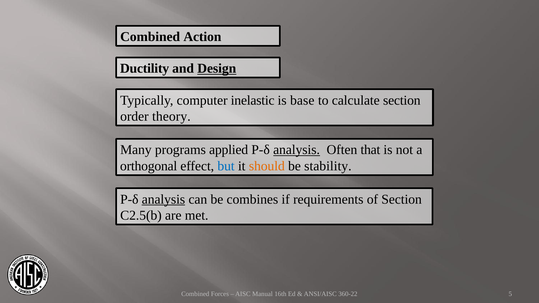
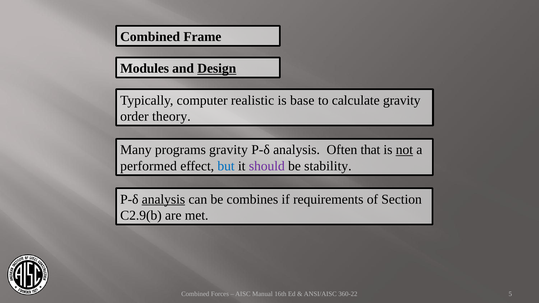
Action: Action -> Frame (202, 37)
Ductility: Ductility -> Modules (145, 69)
inelastic: inelastic -> realistic (253, 100)
calculate section: section -> gravity (402, 100)
programs applied: applied -> gravity (229, 150)
analysis underline: present -> none (297, 150)
not underline: none -> present (404, 150)
orthogonal: orthogonal -> performed (149, 166)
should colour: orange -> purple (267, 166)
C2.5(b: C2.5(b -> C2.9(b (141, 216)
